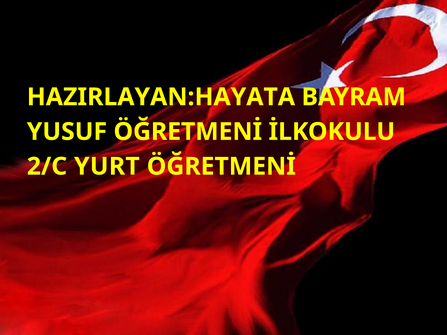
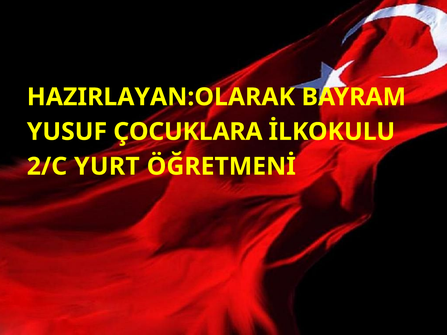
HAZIRLAYAN:HAYATA: HAZIRLAYAN:HAYATA -> HAZIRLAYAN:OLARAK (161, 97)
YUSUF ÖĞRETMENİ: ÖĞRETMENİ -> ÇOCUKLARA (188, 132)
